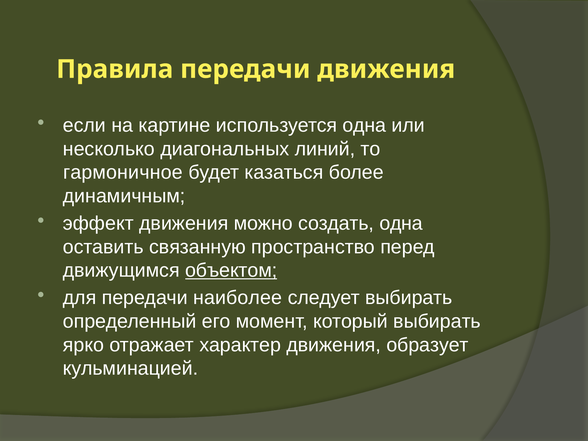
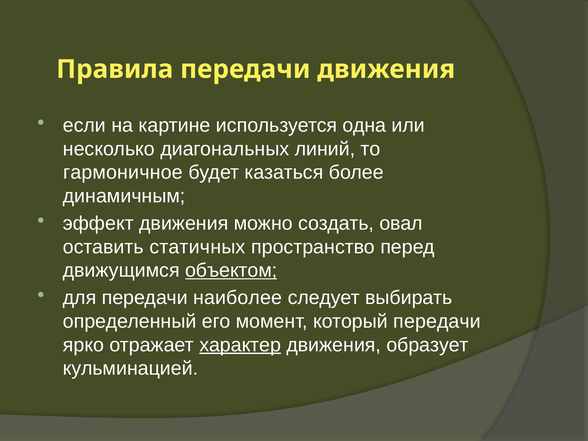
создать одна: одна -> овал (401, 223)
связанную: связанную -> статичных (197, 247)
который выбирать: выбирать -> передачи (437, 321)
характер underline: none -> present (240, 345)
